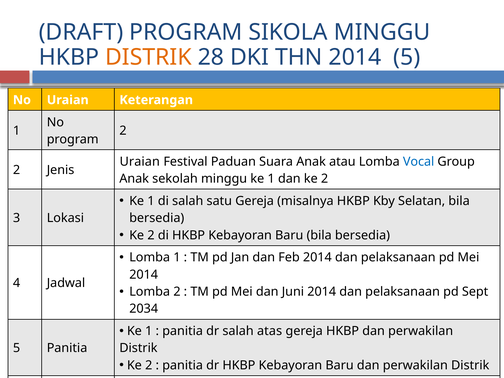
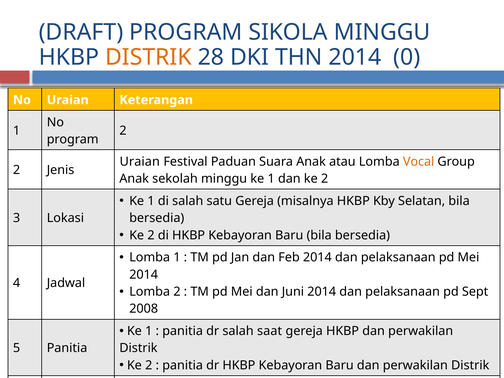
2014 5: 5 -> 0 (407, 57)
Vocal colour: blue -> orange (419, 162)
2034: 2034 -> 2008 (144, 309)
atas: atas -> saat (270, 331)
